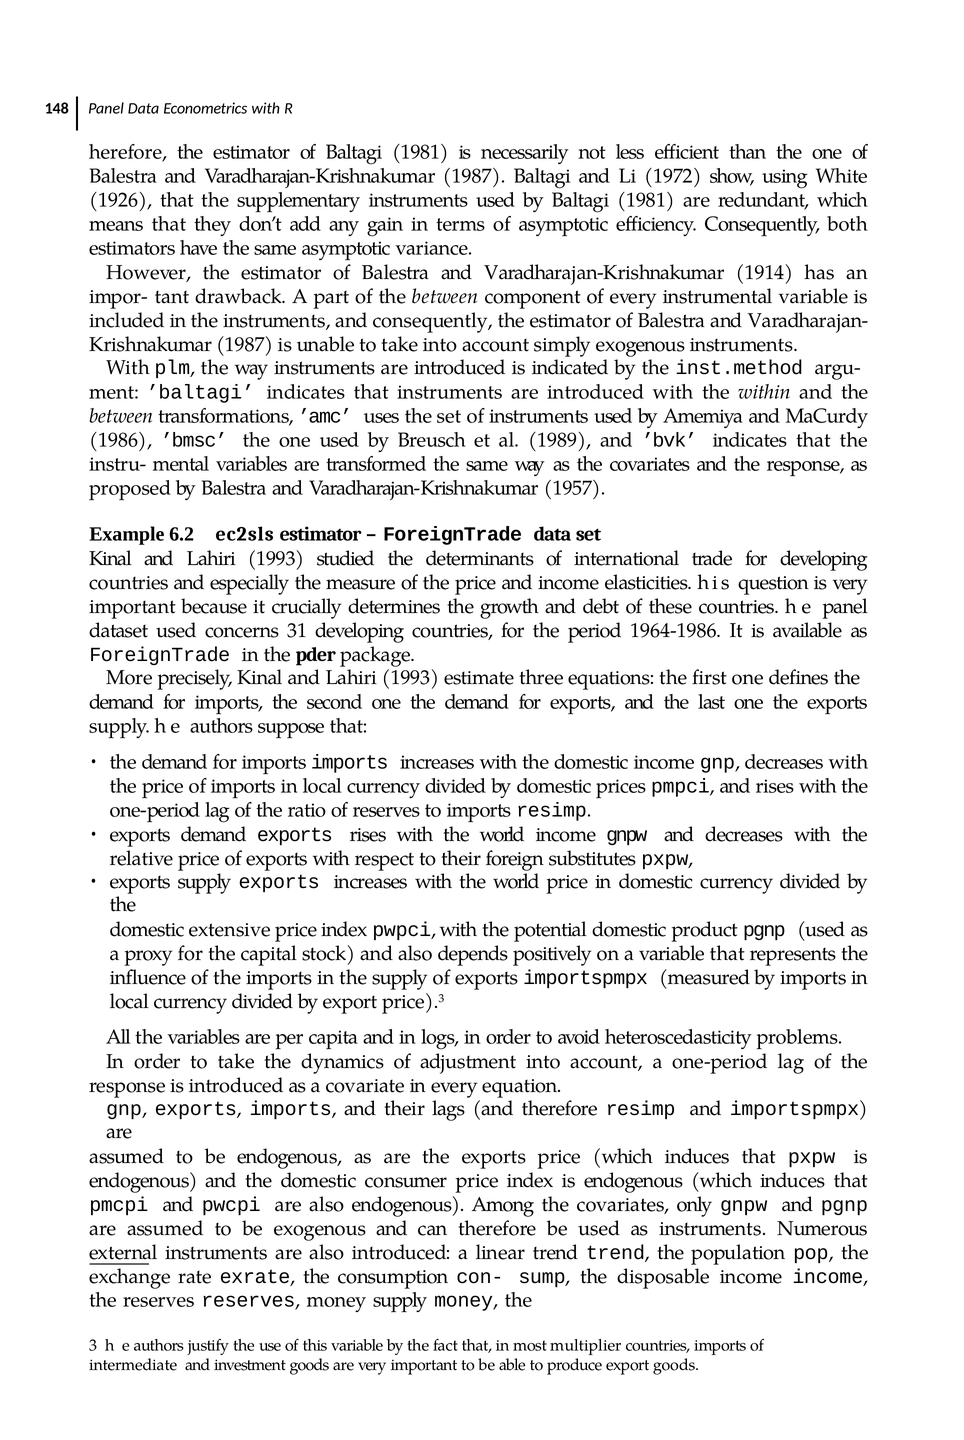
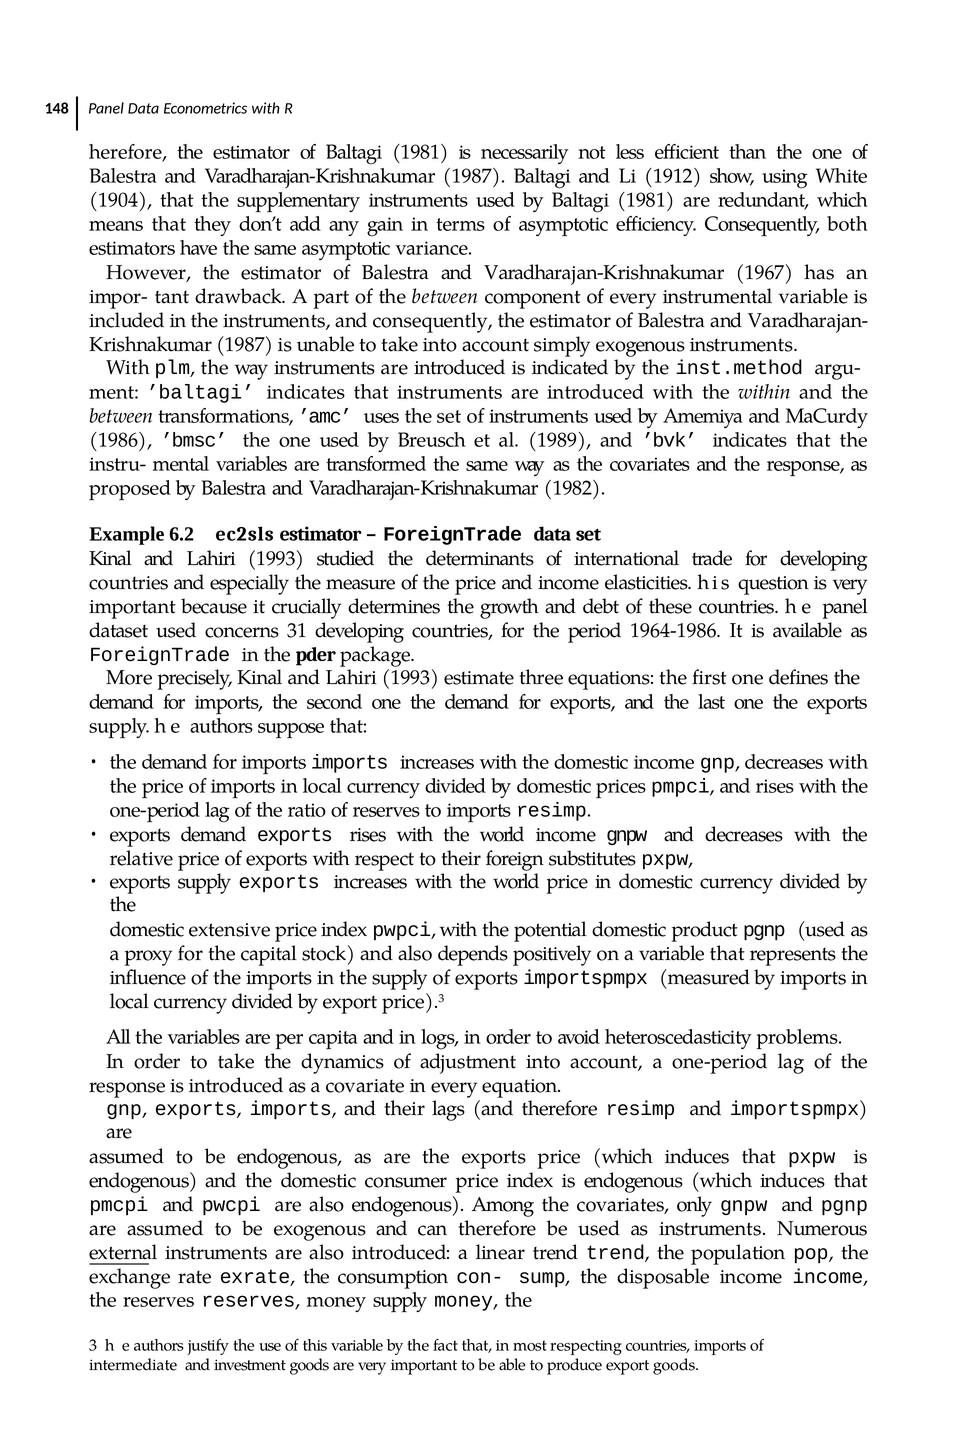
1972: 1972 -> 1912 (673, 176)
1926: 1926 -> 1904 (121, 200)
1914: 1914 -> 1967 (765, 273)
1957: 1957 -> 1982 (575, 488)
multiplier: multiplier -> respecting (586, 1345)
